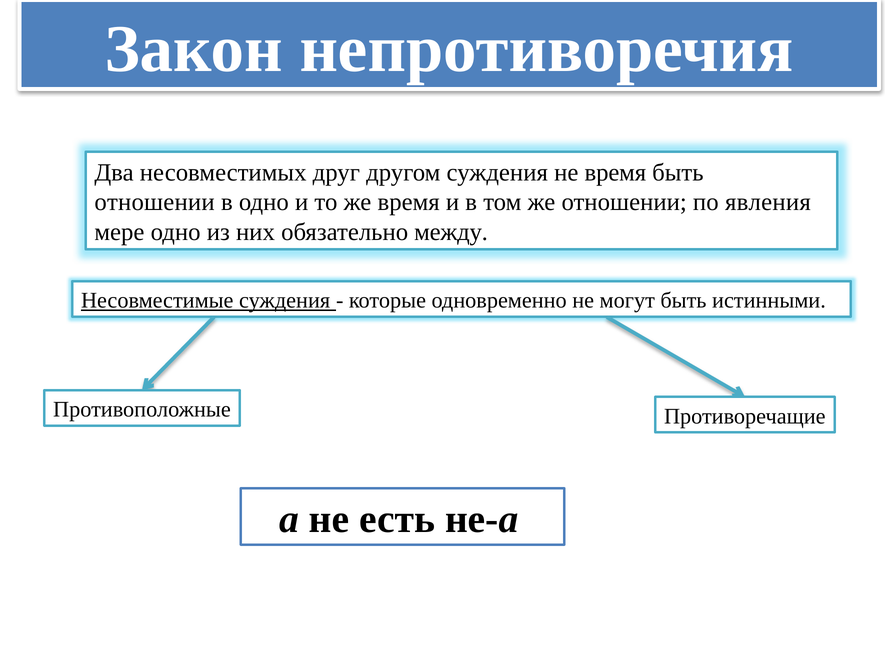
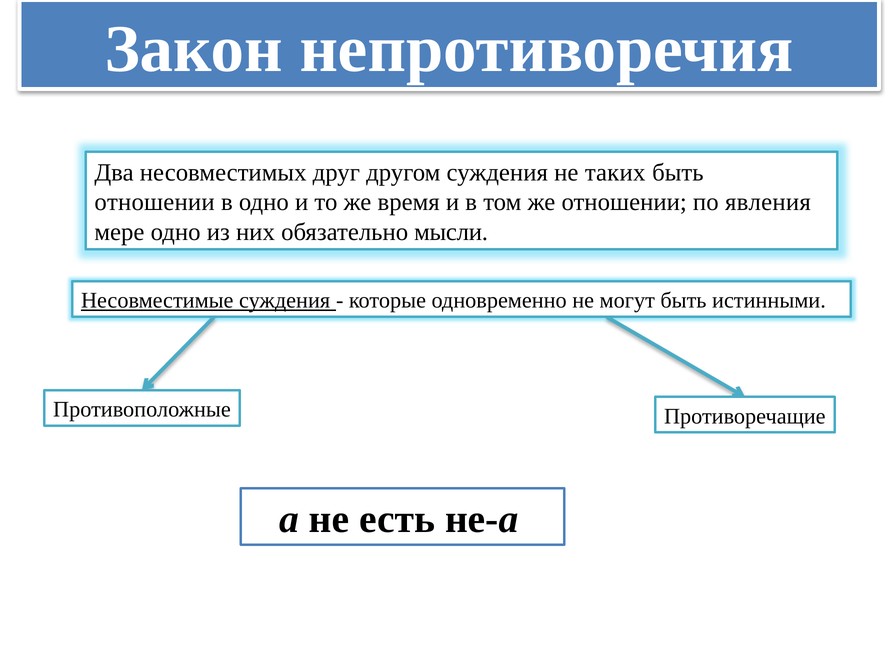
не время: время -> таких (615, 173)
между: между -> мысли (451, 232)
